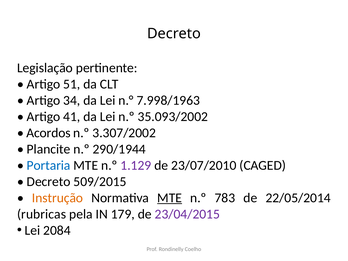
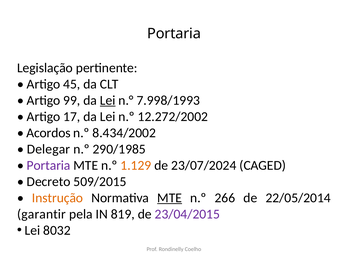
Decreto: Decreto -> Portaria (174, 34)
51: 51 -> 45 (72, 84)
34: 34 -> 99 (72, 100)
Lei underline: none -> present (108, 100)
7.998/1963: 7.998/1963 -> 7.998/1993 (168, 100)
41: 41 -> 17 (72, 117)
35.093/2002: 35.093/2002 -> 12.272/2002 (173, 117)
3.307/2002: 3.307/2002 -> 8.434/2002 (124, 133)
Plancite: Plancite -> Delegar (49, 149)
290/1944: 290/1944 -> 290/1985 (119, 149)
Portaria colour: blue -> purple (49, 165)
1.129 colour: purple -> orange (136, 165)
23/07/2010: 23/07/2010 -> 23/07/2024 (204, 165)
783: 783 -> 266 (225, 198)
rubricas: rubricas -> garantir (42, 214)
179: 179 -> 819 (123, 214)
2084: 2084 -> 8032 (57, 230)
